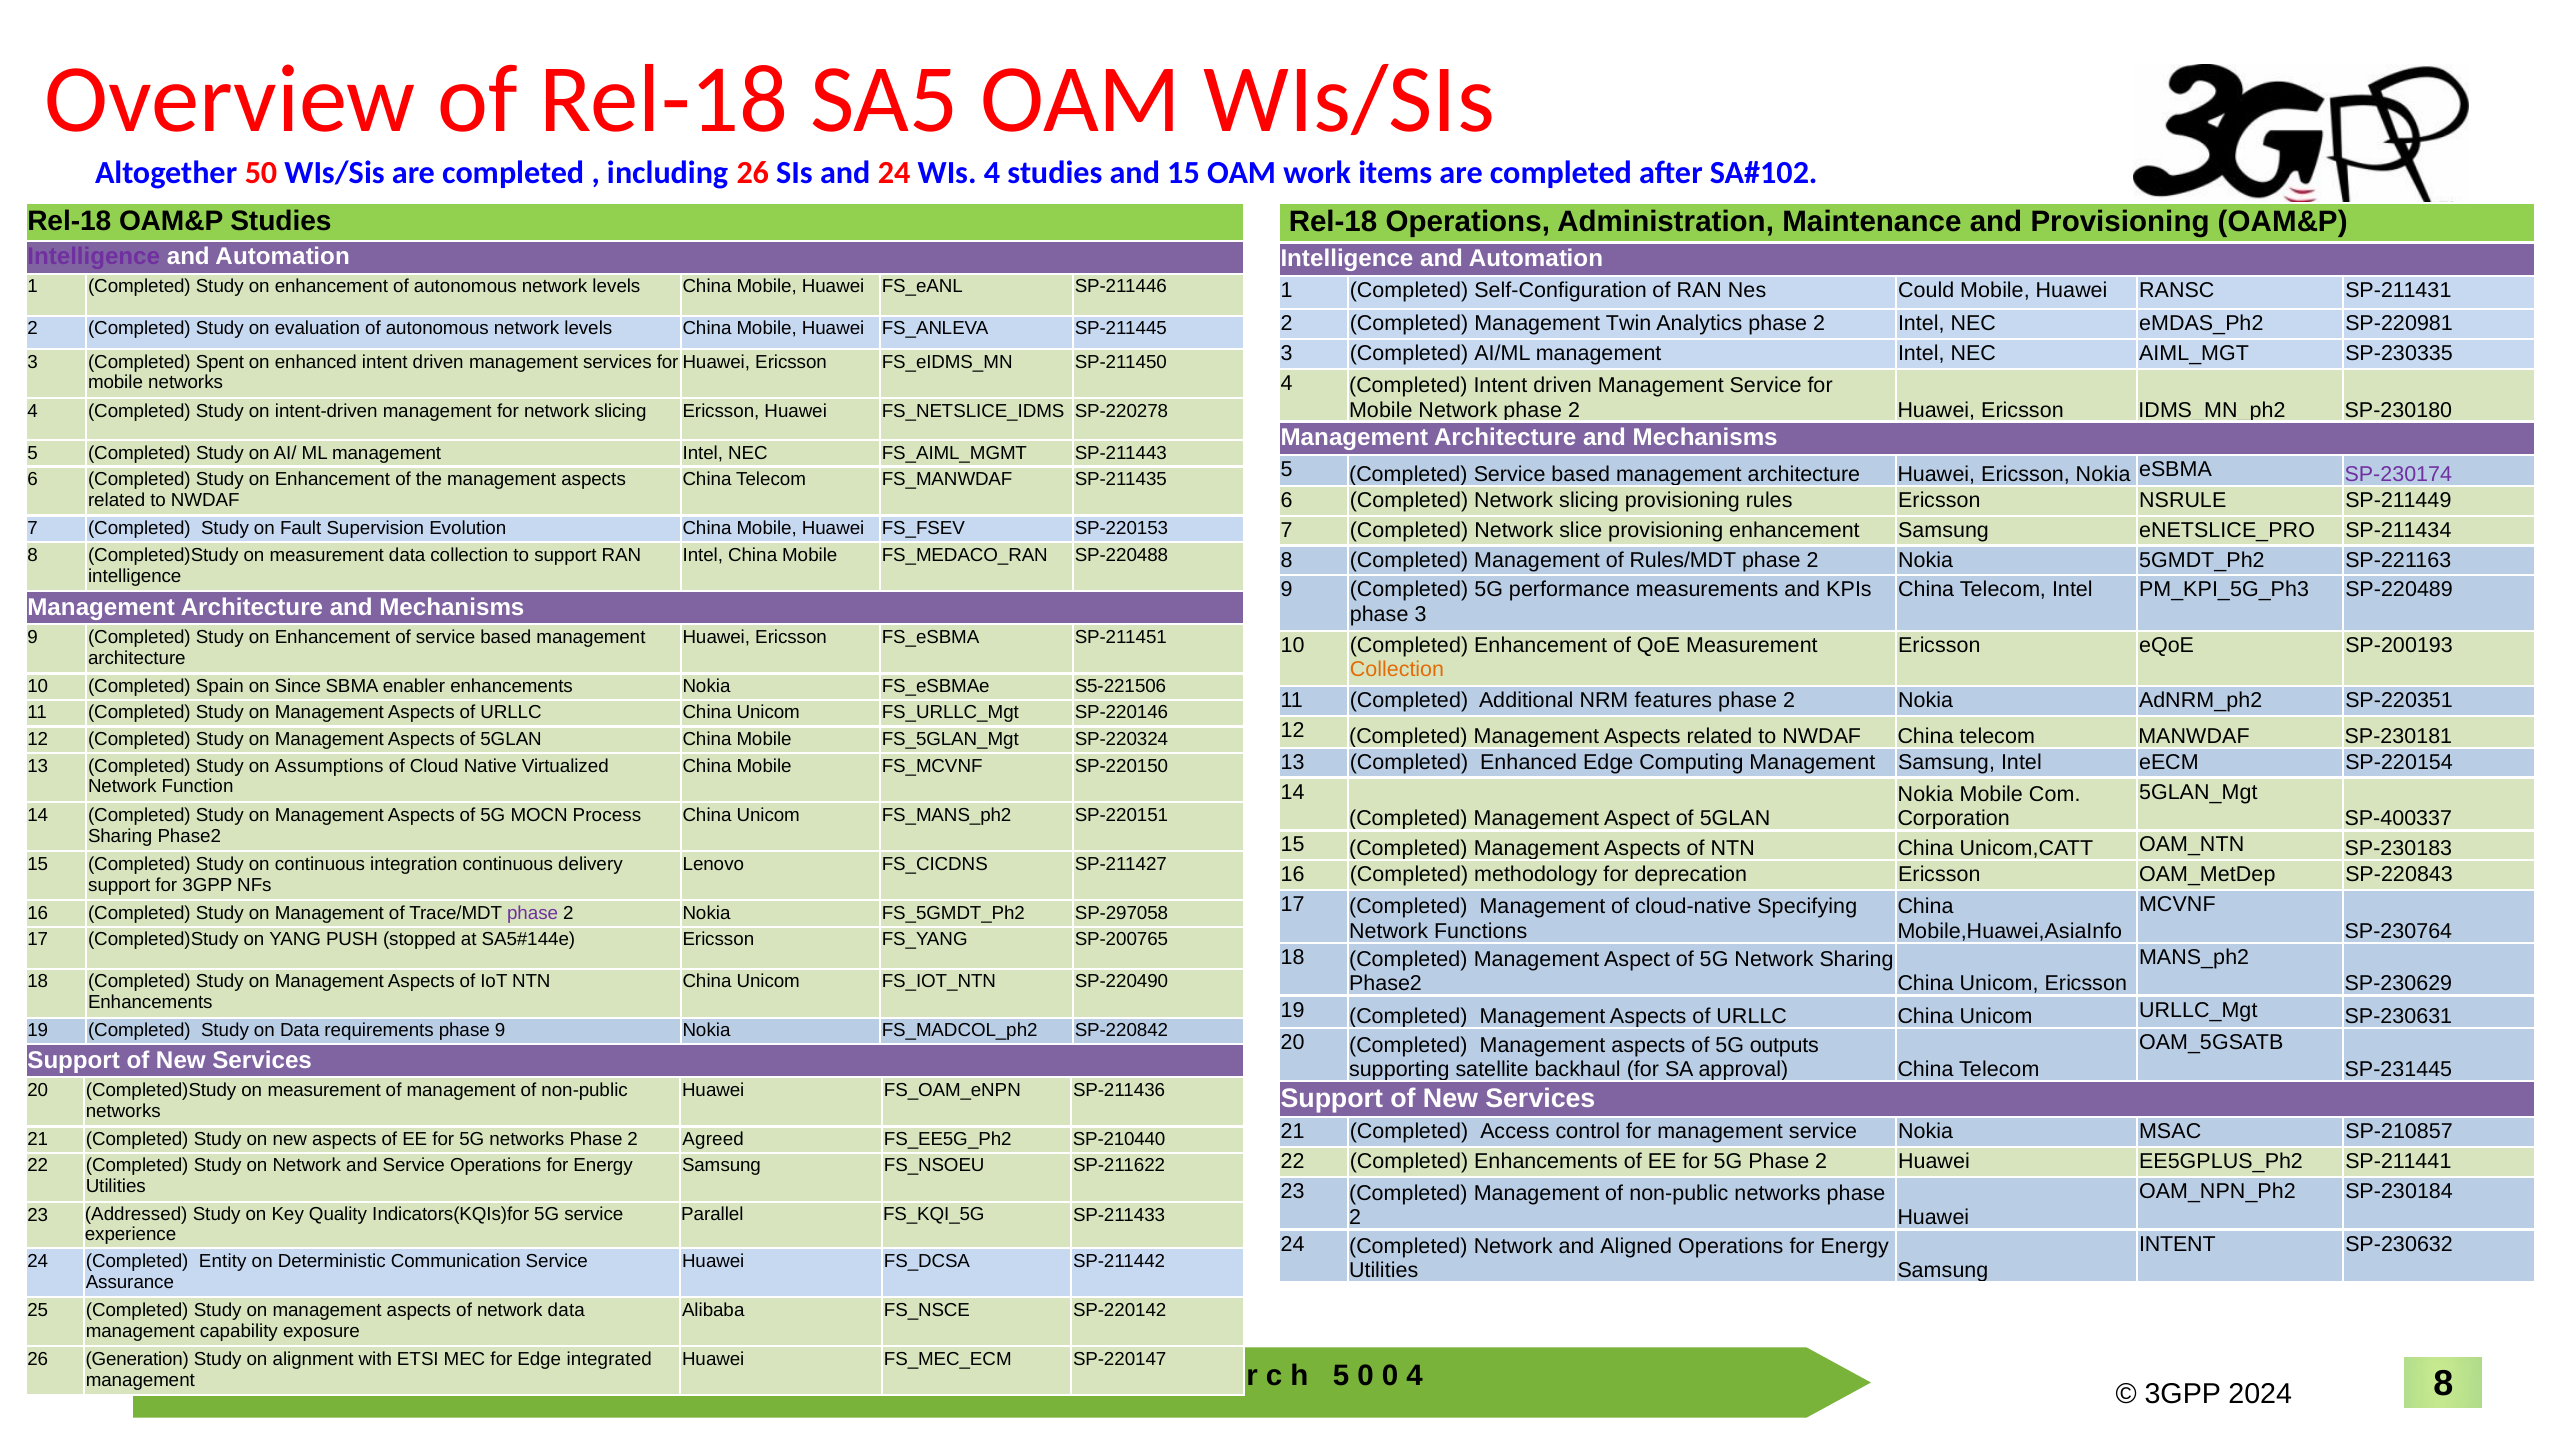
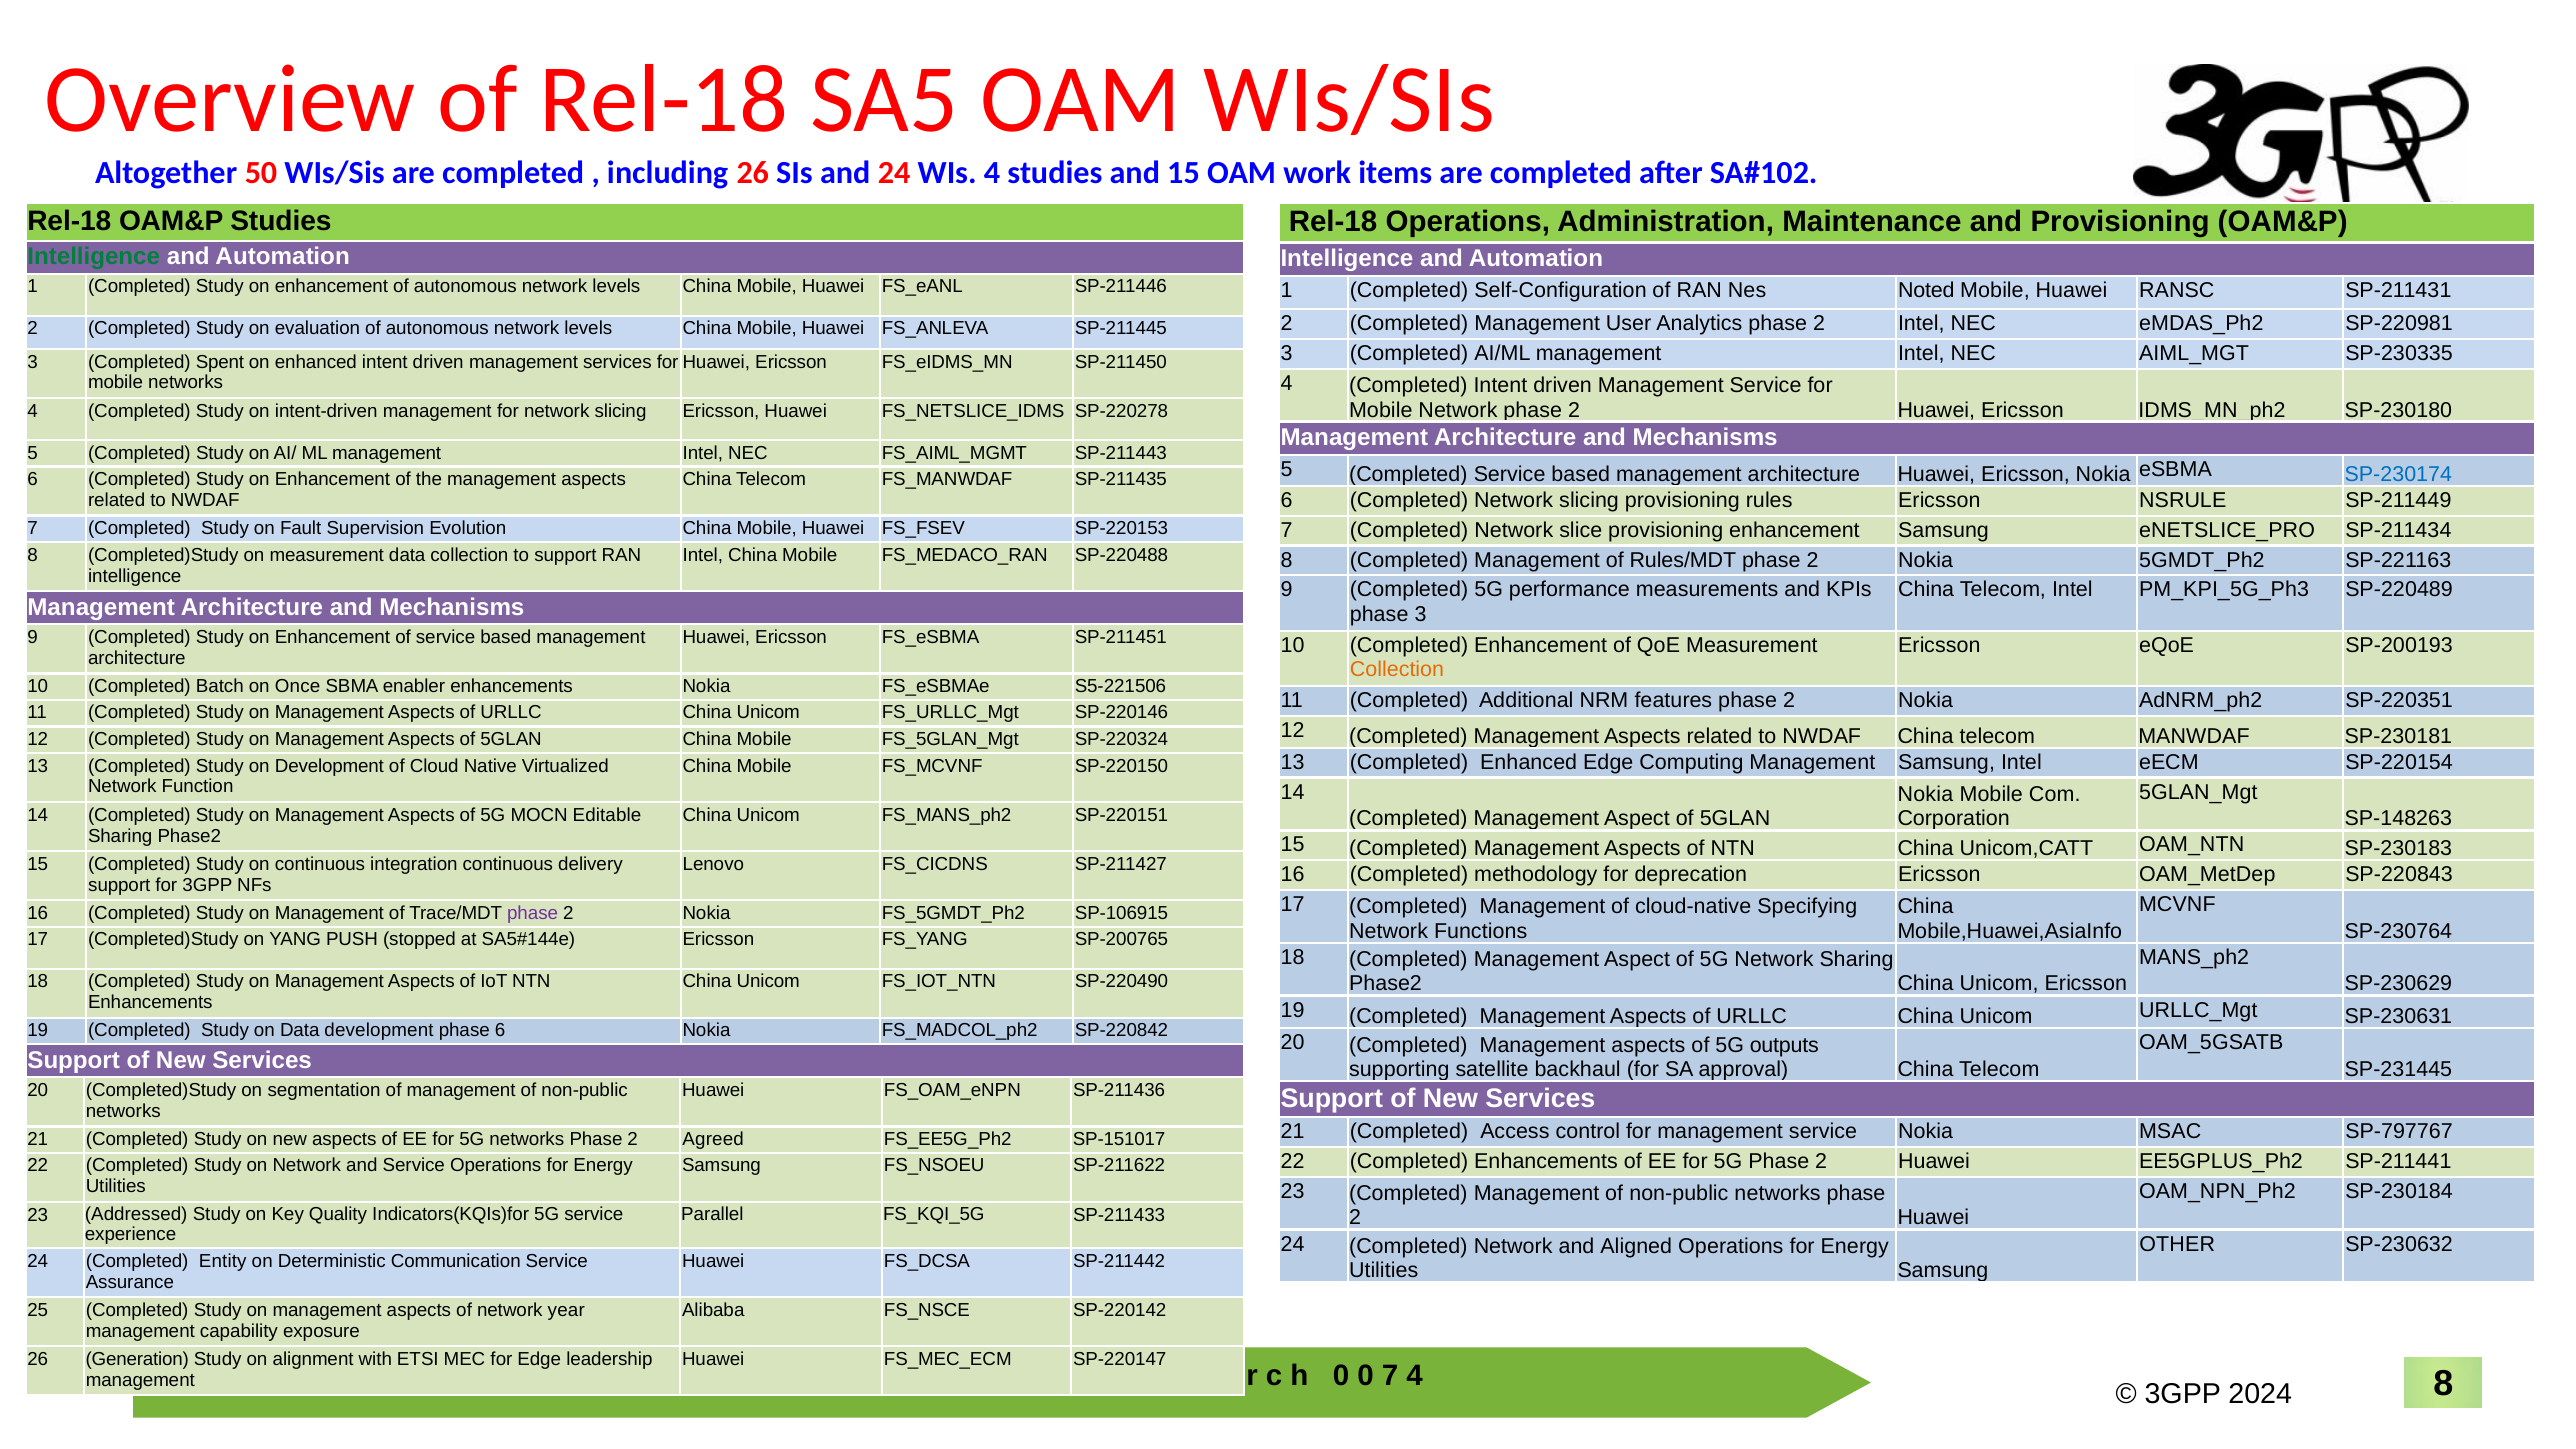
Intelligence colour: purple -> green (94, 257)
Could: Could -> Noted (1926, 290)
Twin: Twin -> User (1629, 324)
SP-230174 colour: purple -> blue (2398, 474)
Spain: Spain -> Batch (220, 686)
Since: Since -> Once (298, 686)
on Assumptions: Assumptions -> Development (329, 766)
Process: Process -> Editable (607, 815)
SP-400337: SP-400337 -> SP-148263 (2398, 819)
SP-297058: SP-297058 -> SP-106915 (1121, 913)
Data requirements: requirements -> development (379, 1031)
phase 9: 9 -> 6 (500, 1031)
20 Completed)Study on measurement: measurement -> segmentation (324, 1090)
SP-210857: SP-210857 -> SP-797767 (2399, 1132)
SP-210440: SP-210440 -> SP-151017 (1119, 1139)
INTENT: INTENT -> OTHER (2177, 1244)
network data: data -> year (566, 1310)
integrated: integrated -> leadership (609, 1359)
5: 5 -> 0 (1341, 1376)
0: 0 -> 7 (1390, 1376)
